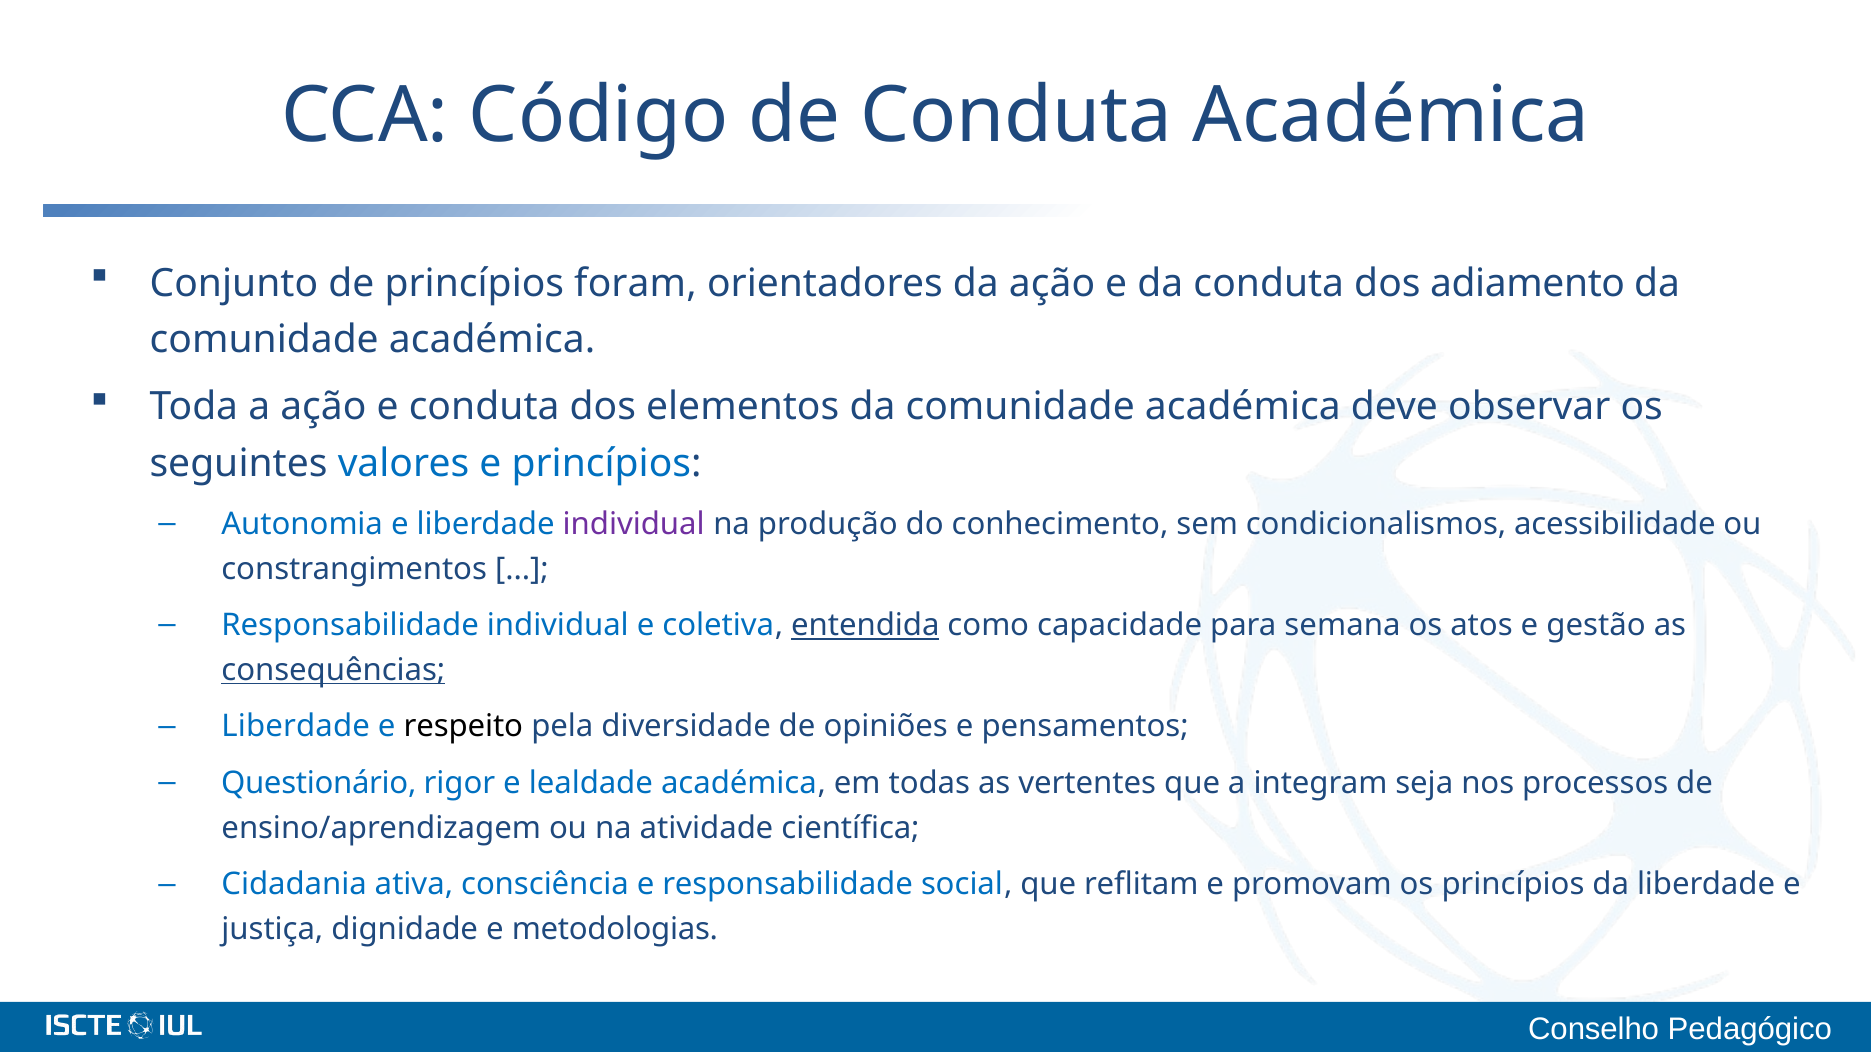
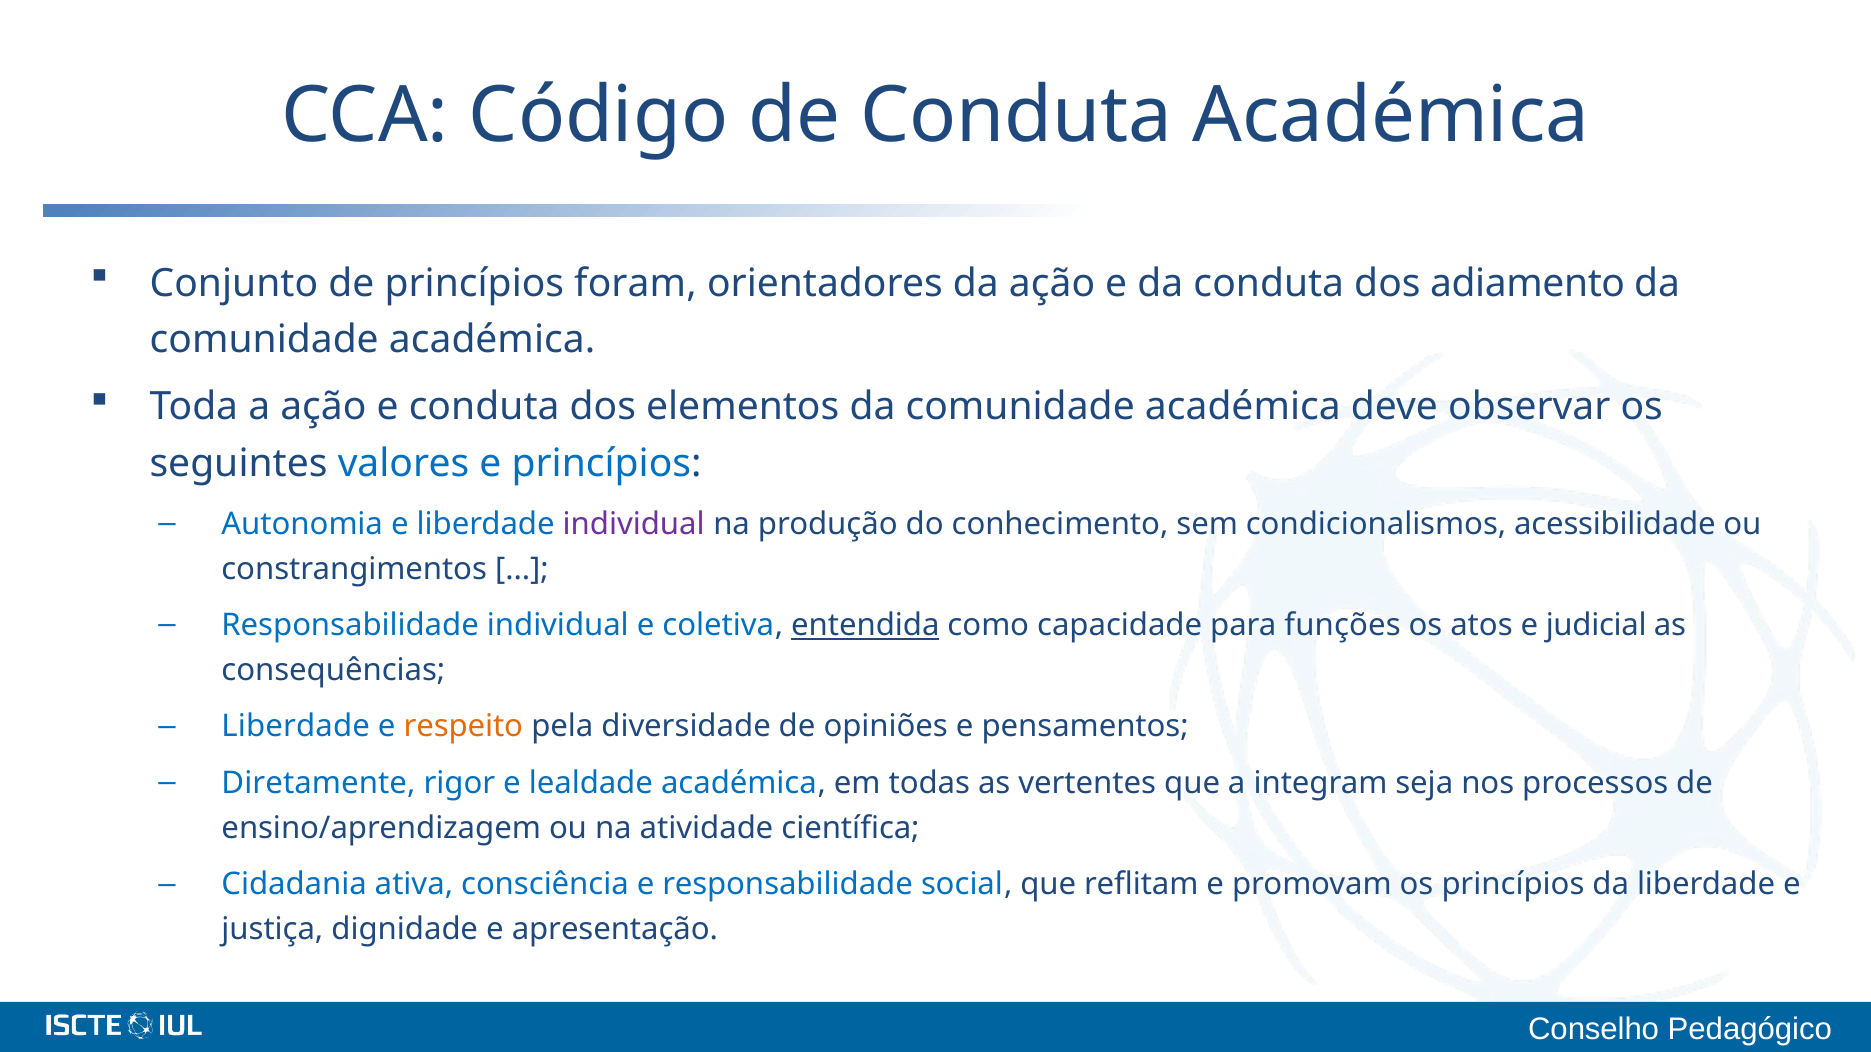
semana: semana -> funções (1343, 626)
gestão: gestão -> judicial (1596, 626)
consequências underline: present -> none (333, 670)
respeito colour: black -> orange (463, 727)
Questionário: Questionário -> Diretamente (318, 784)
metodologias: metodologias -> apresentação (615, 930)
